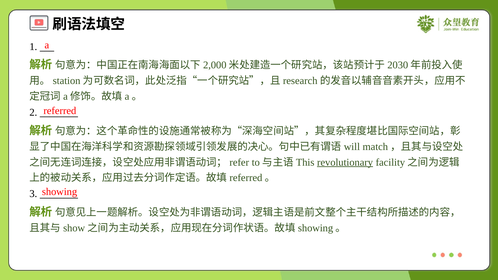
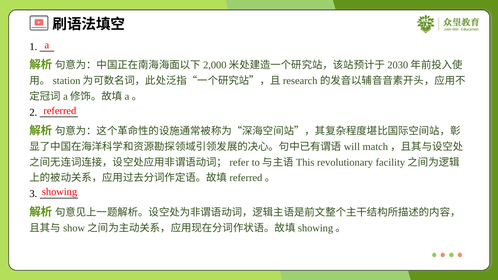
revolutionary underline: present -> none (345, 162)
